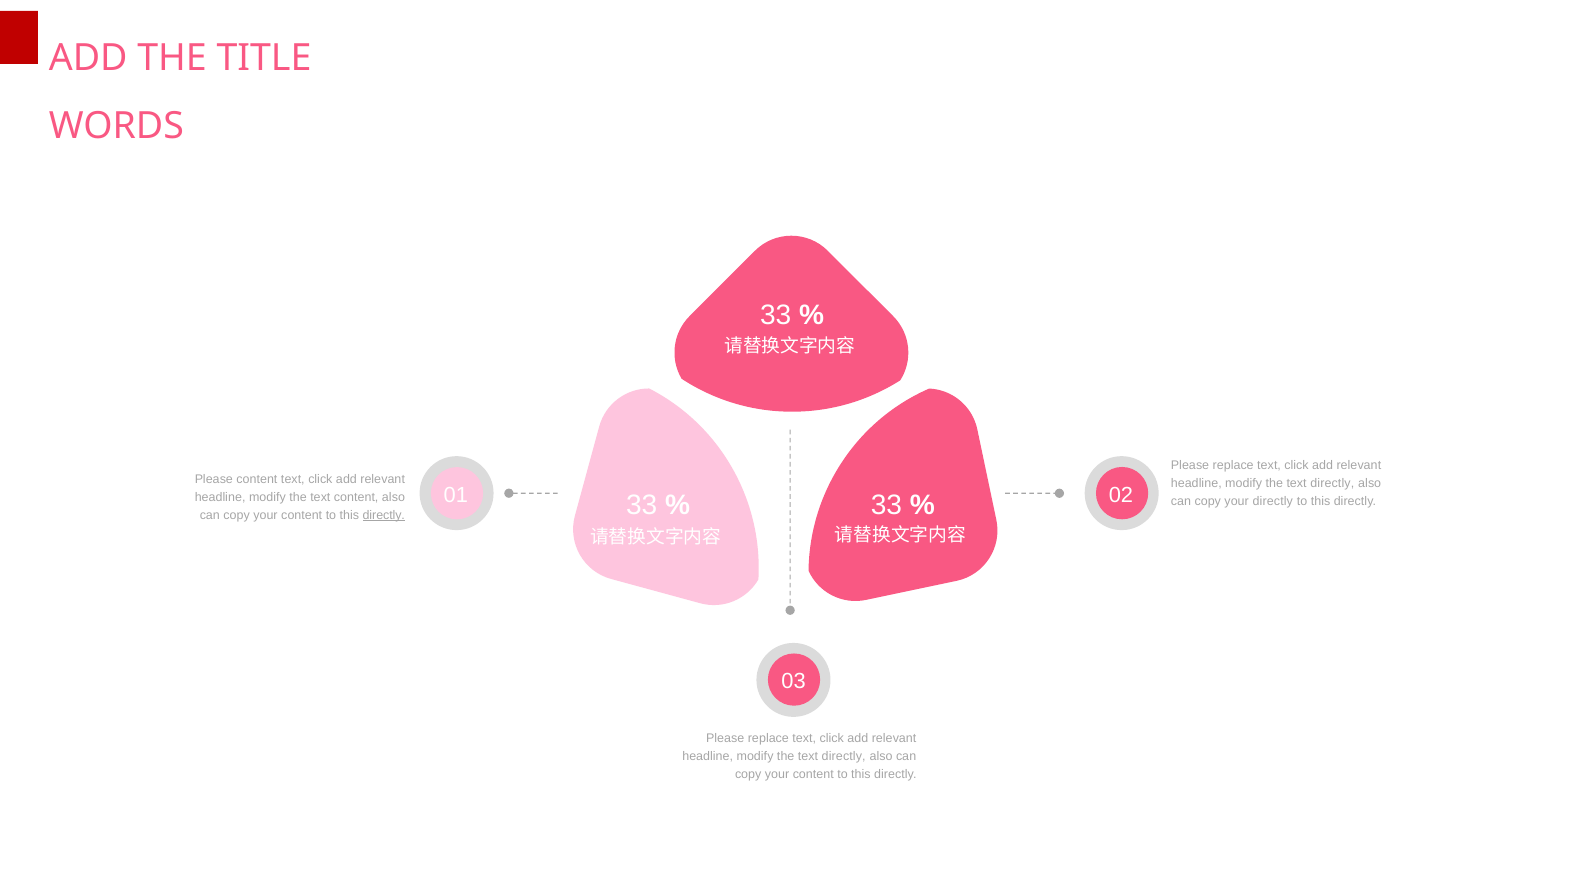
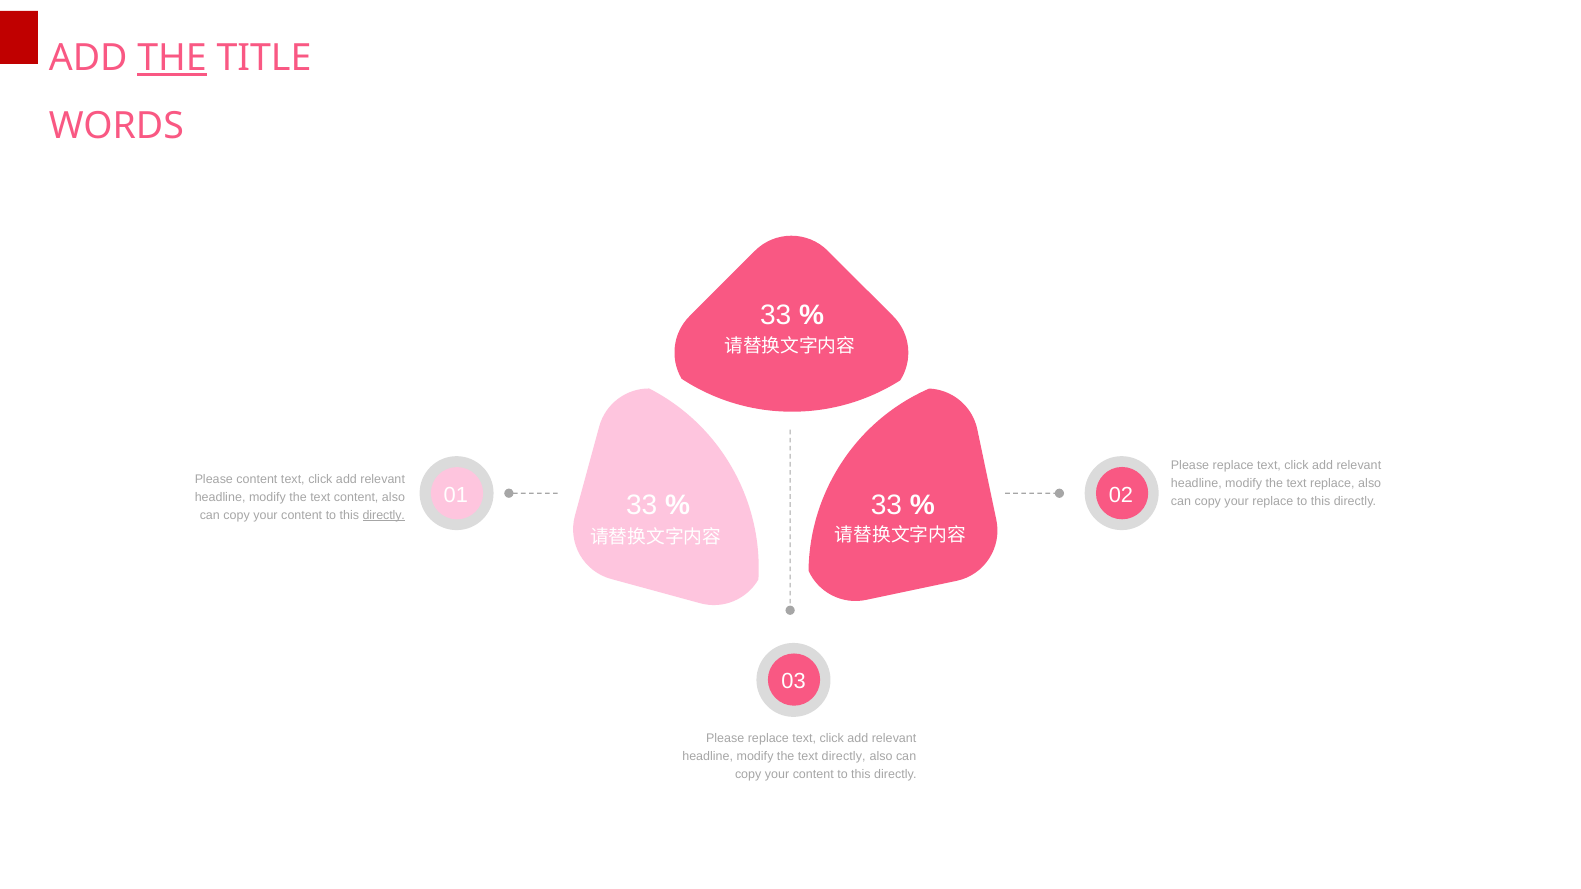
THE underline: none -> present (172, 58)
directly: directly -> replace (1332, 483)
your directly: directly -> replace (1273, 501)
